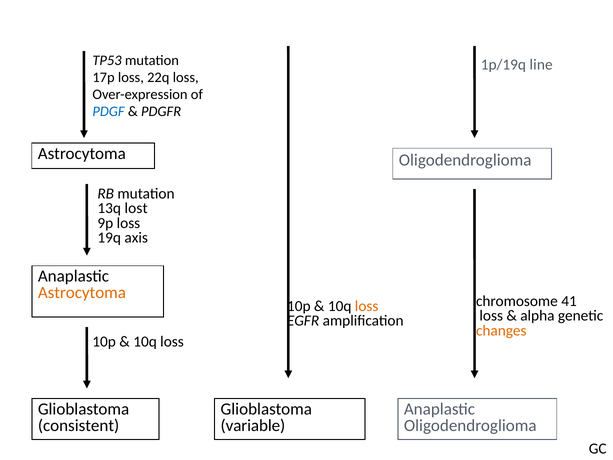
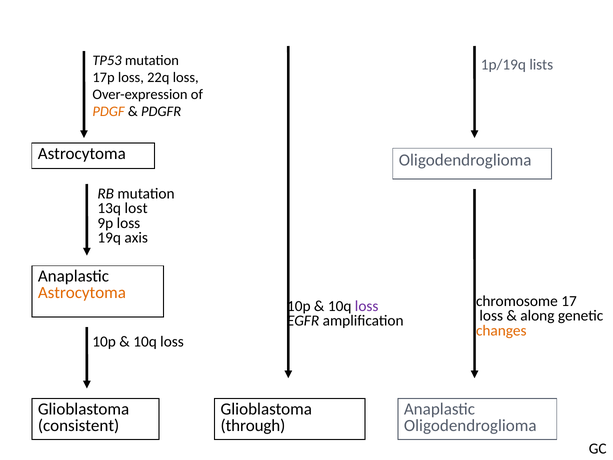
line: line -> lists (541, 65)
PDGF colour: blue -> orange (109, 111)
41: 41 -> 17 (569, 301)
loss colour: orange -> purple (367, 306)
alpha: alpha -> along (537, 316)
variable: variable -> through (253, 425)
